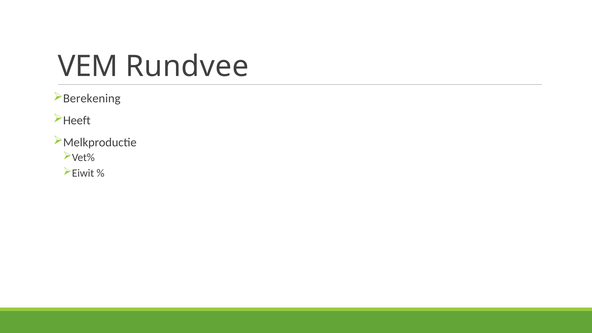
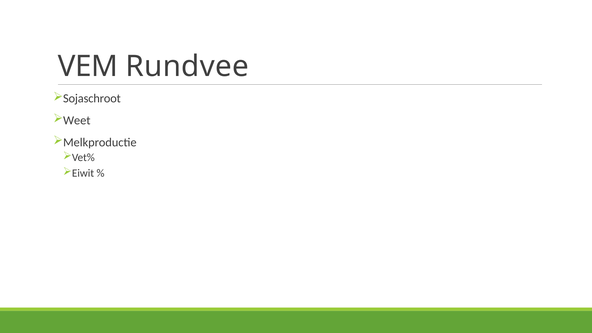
Berekening: Berekening -> Sojaschroot (92, 98)
Heeft: Heeft -> Weet (77, 120)
